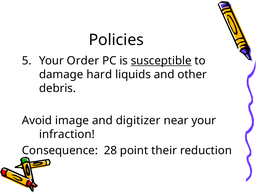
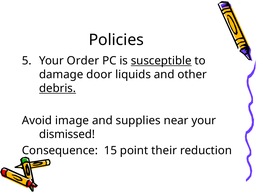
hard: hard -> door (99, 74)
debris underline: none -> present (58, 88)
digitizer: digitizer -> supplies (138, 120)
infraction: infraction -> dismissed (67, 134)
28: 28 -> 15 (110, 150)
